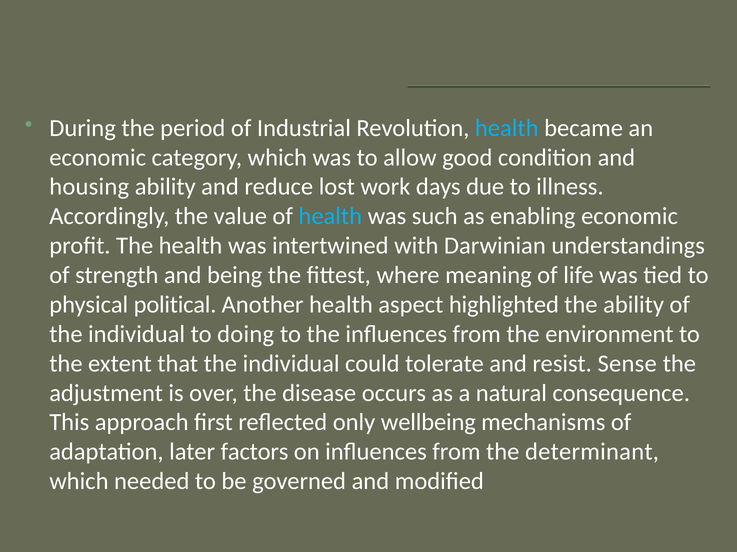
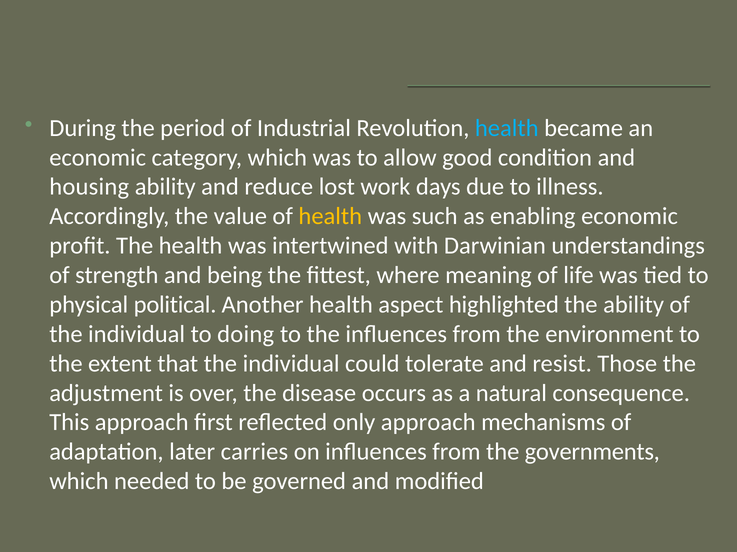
health colour: light blue -> yellow (330, 217)
Sense: Sense -> Those (627, 364)
only wellbeing: wellbeing -> approach (428, 423)
factors: factors -> carries (254, 452)
determinant: determinant -> governments (592, 452)
